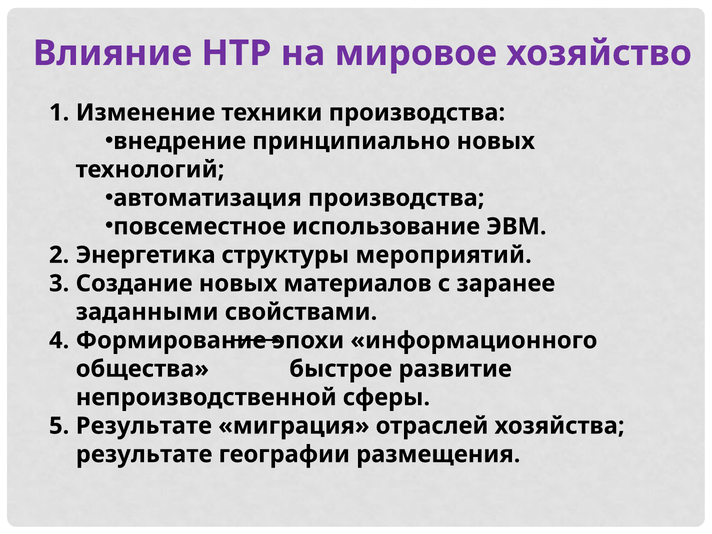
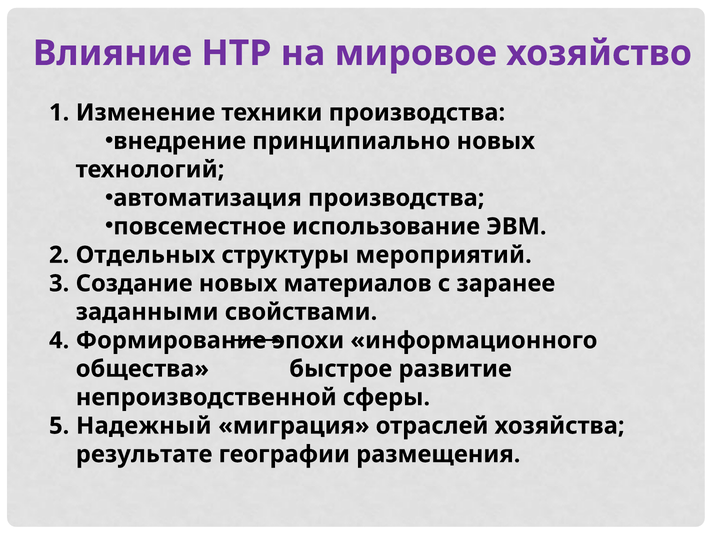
Энергетика: Энергетика -> Отдельных (145, 255)
Результате: Результате -> Надежный (144, 426)
